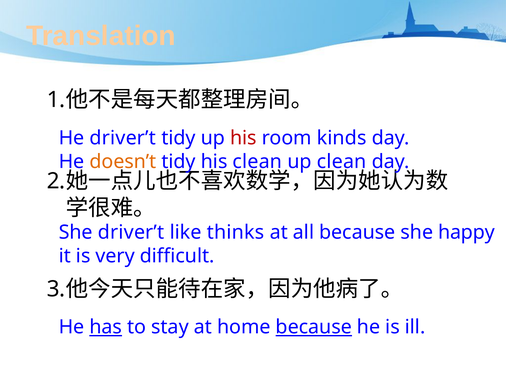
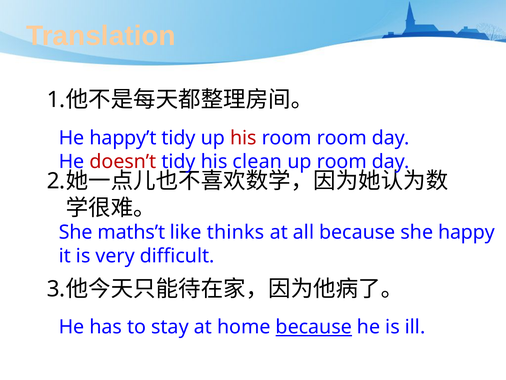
He driver’t: driver’t -> happy’t (123, 138)
room kinds: kinds -> room (342, 138)
doesn’t colour: orange -> red (123, 161)
up clean: clean -> room (342, 161)
She driver’t: driver’t -> maths’t (131, 232)
has underline: present -> none (106, 327)
